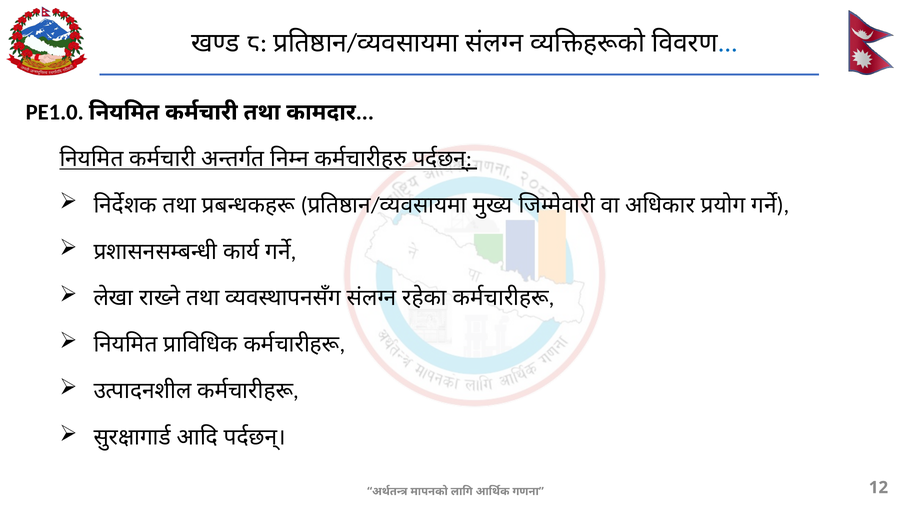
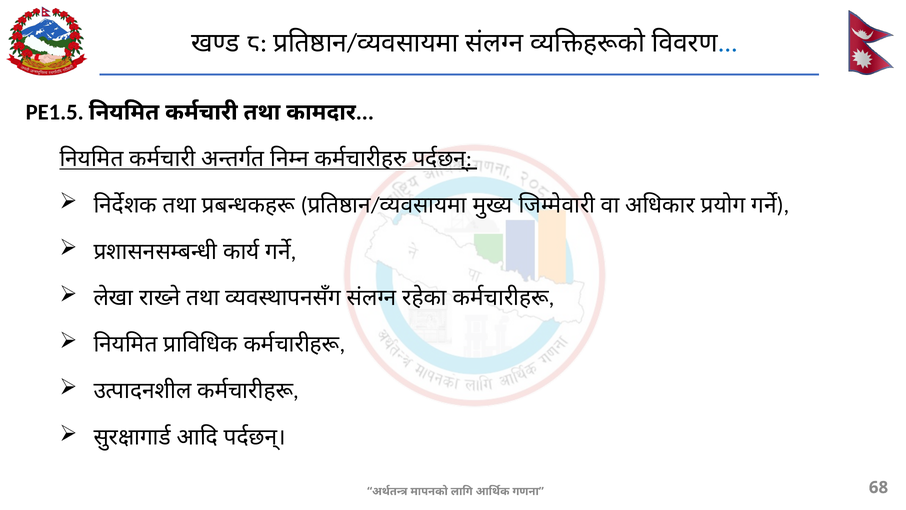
PE1.0: PE1.0 -> PE1.5 (55, 112)
12: 12 -> 68 (878, 487)
